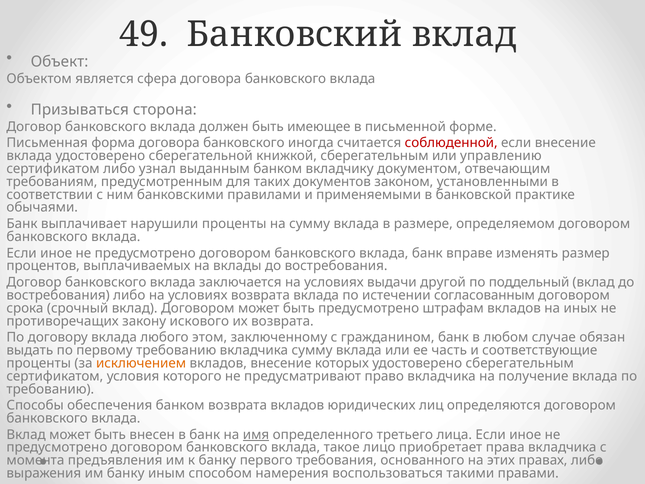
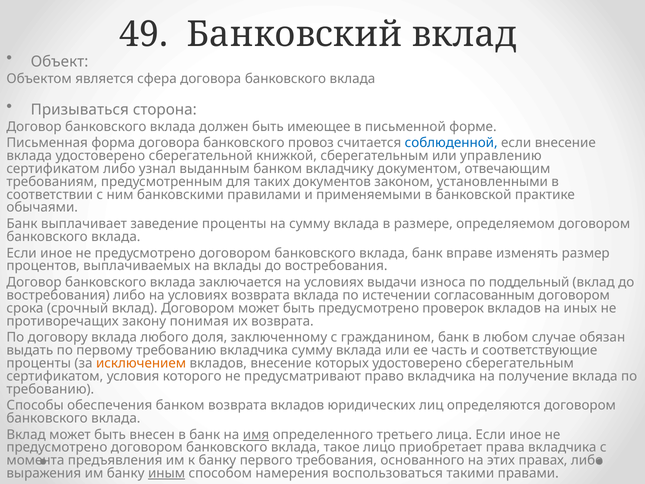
иногда: иногда -> провоз (311, 143)
соблюденной colour: red -> blue (451, 143)
нарушили: нарушили -> заведение (164, 224)
другой: другой -> износа (443, 282)
штрафам: штрафам -> проверок (453, 308)
искового: искового -> понимая (199, 321)
этом: этом -> доля (210, 337)
иным underline: none -> present (167, 473)
